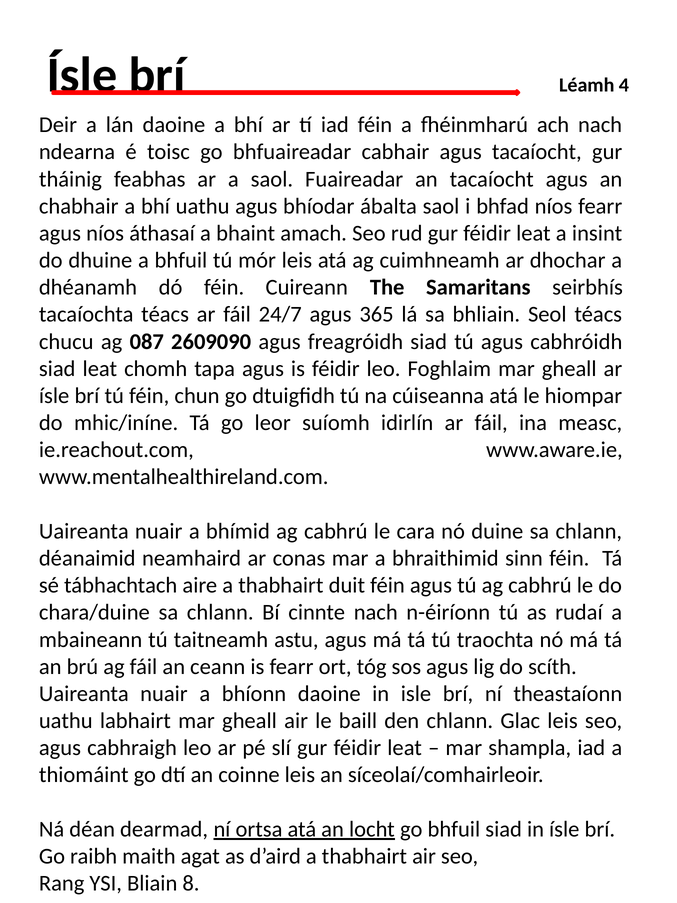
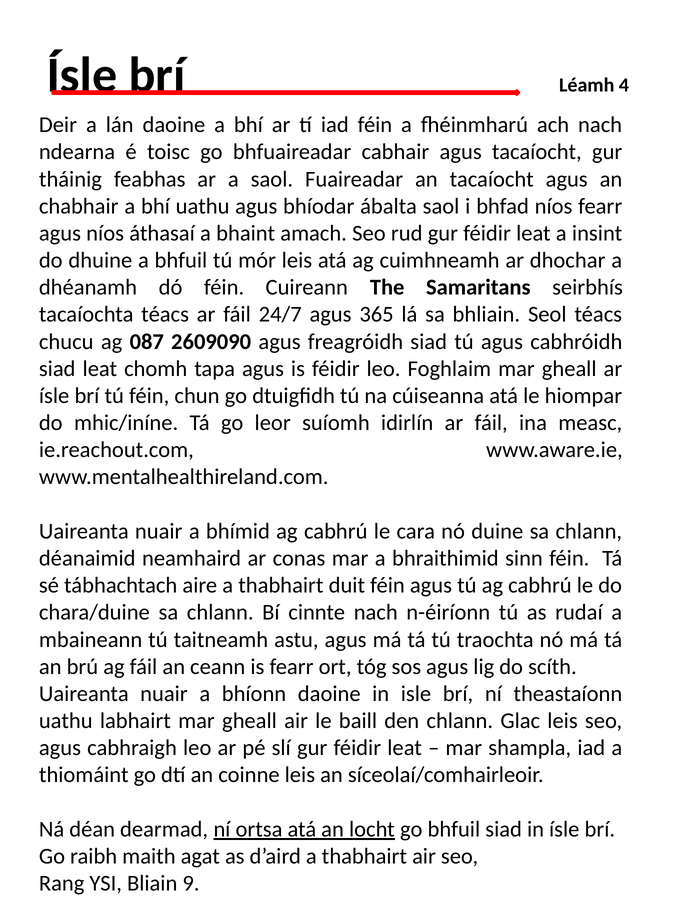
8: 8 -> 9 (191, 883)
